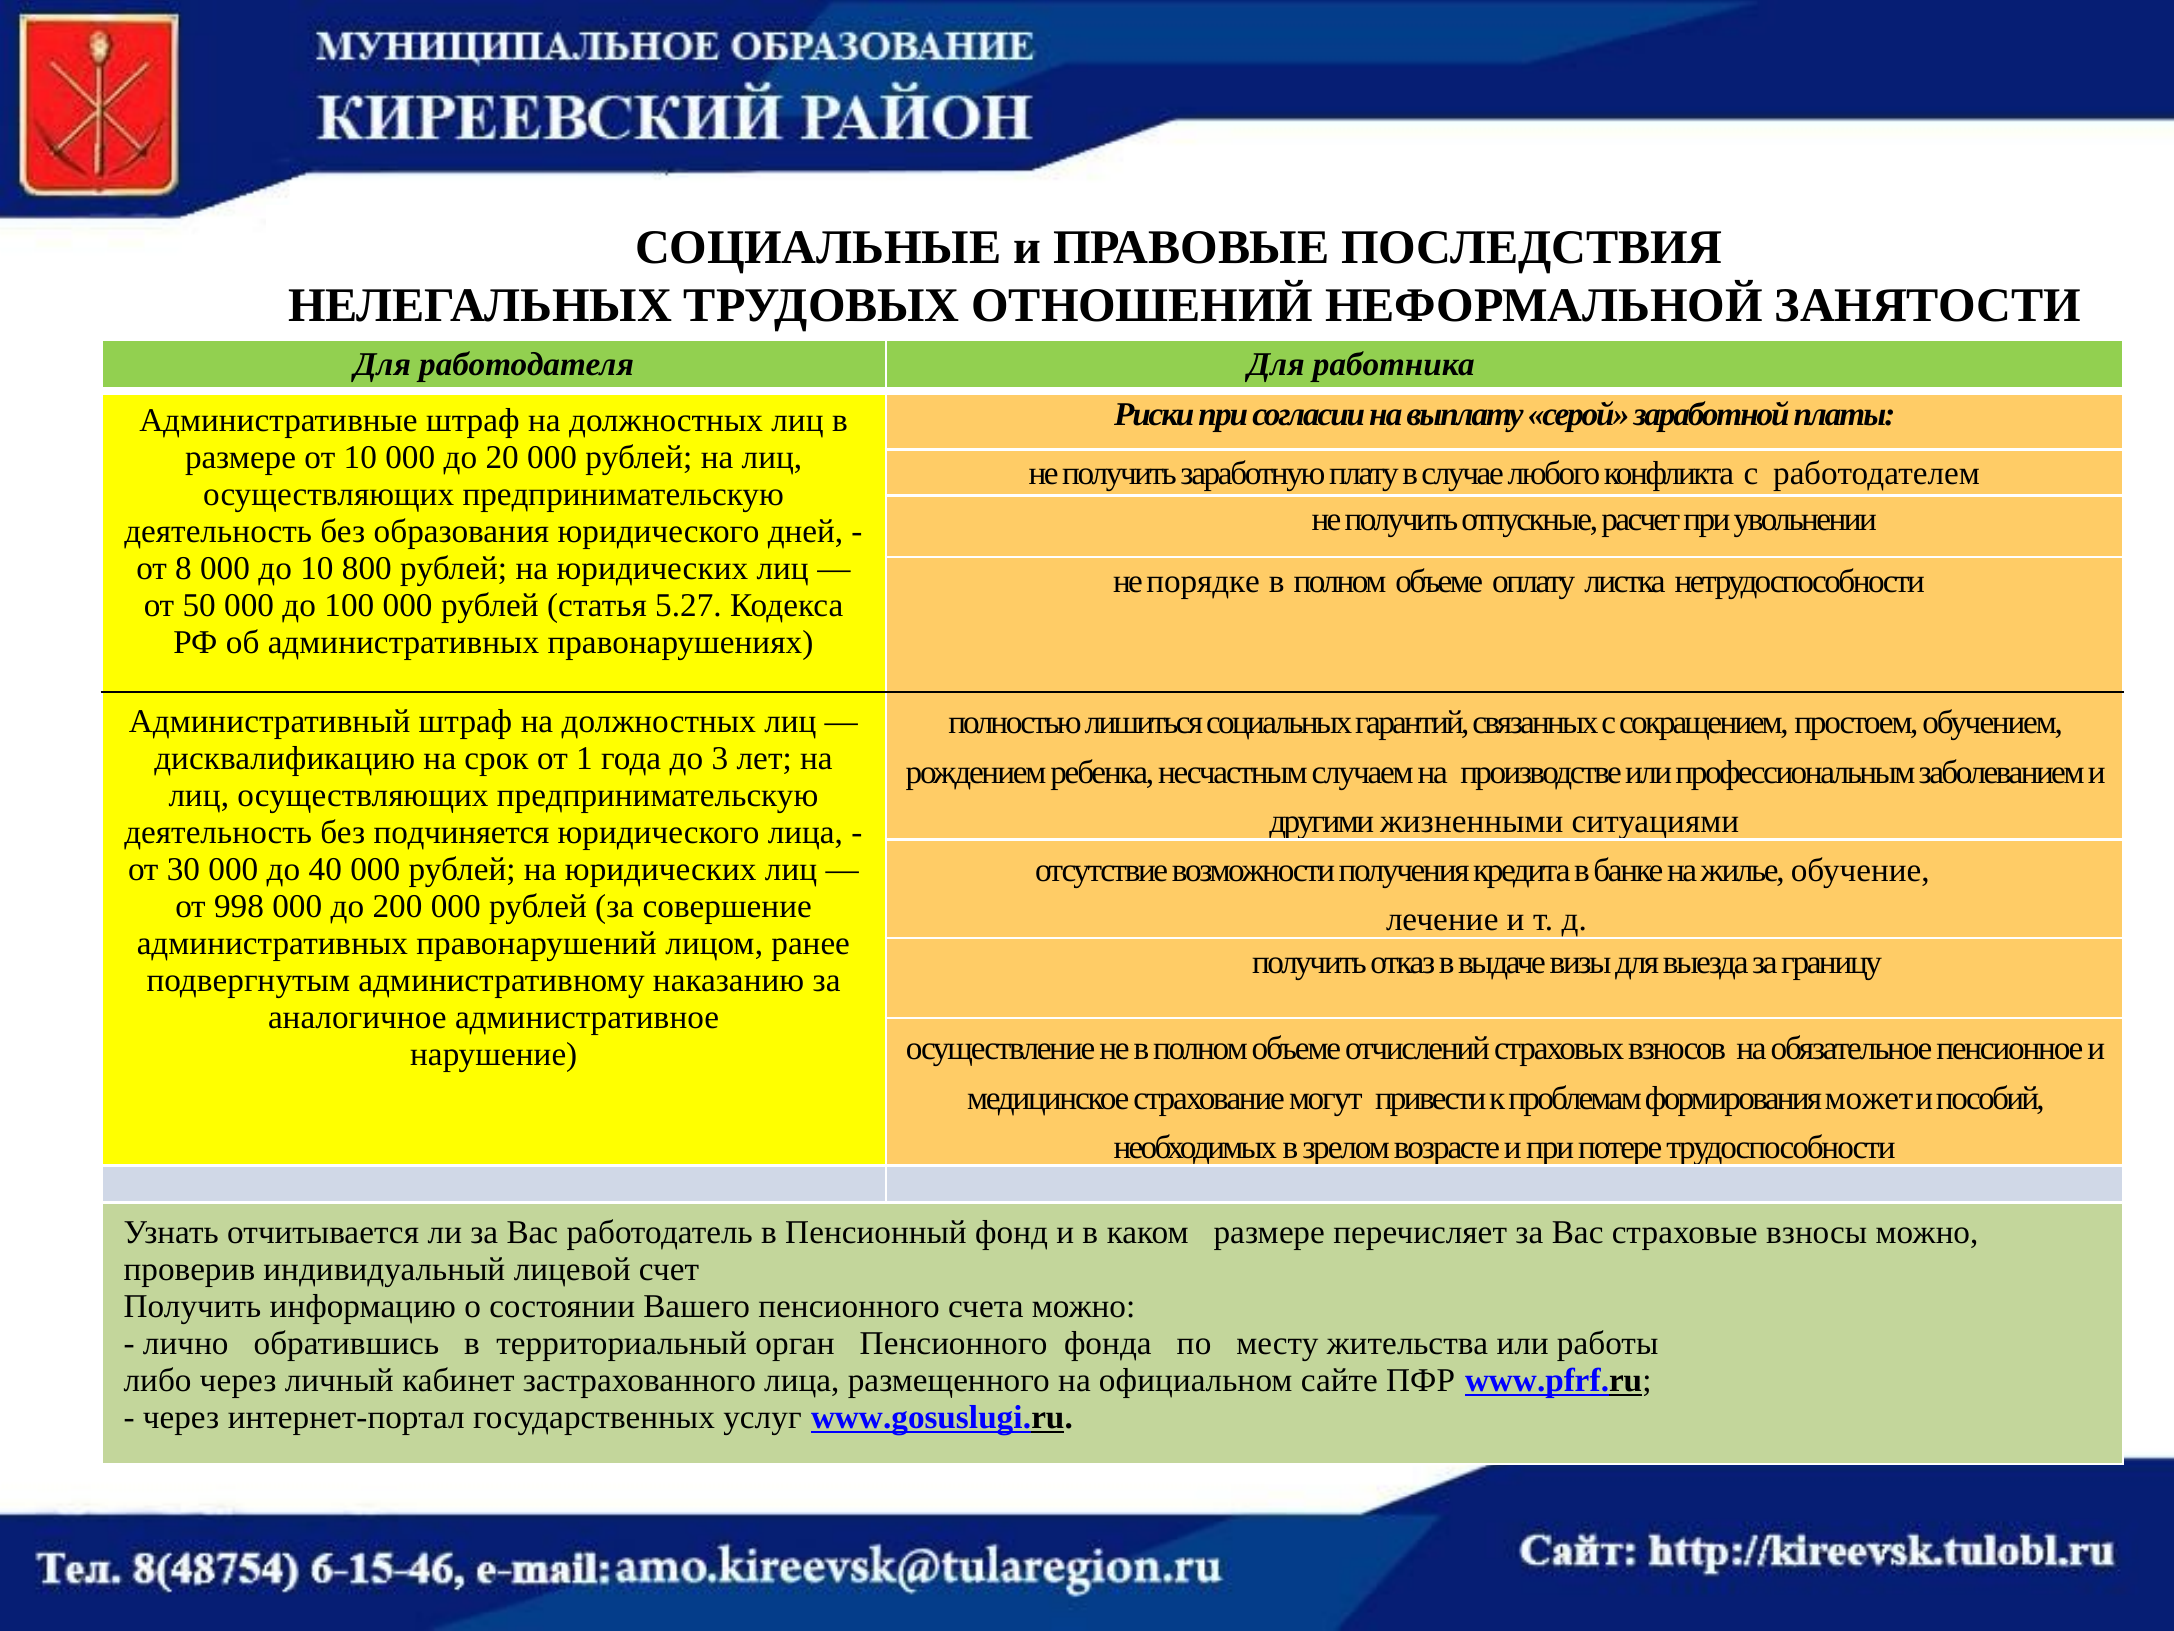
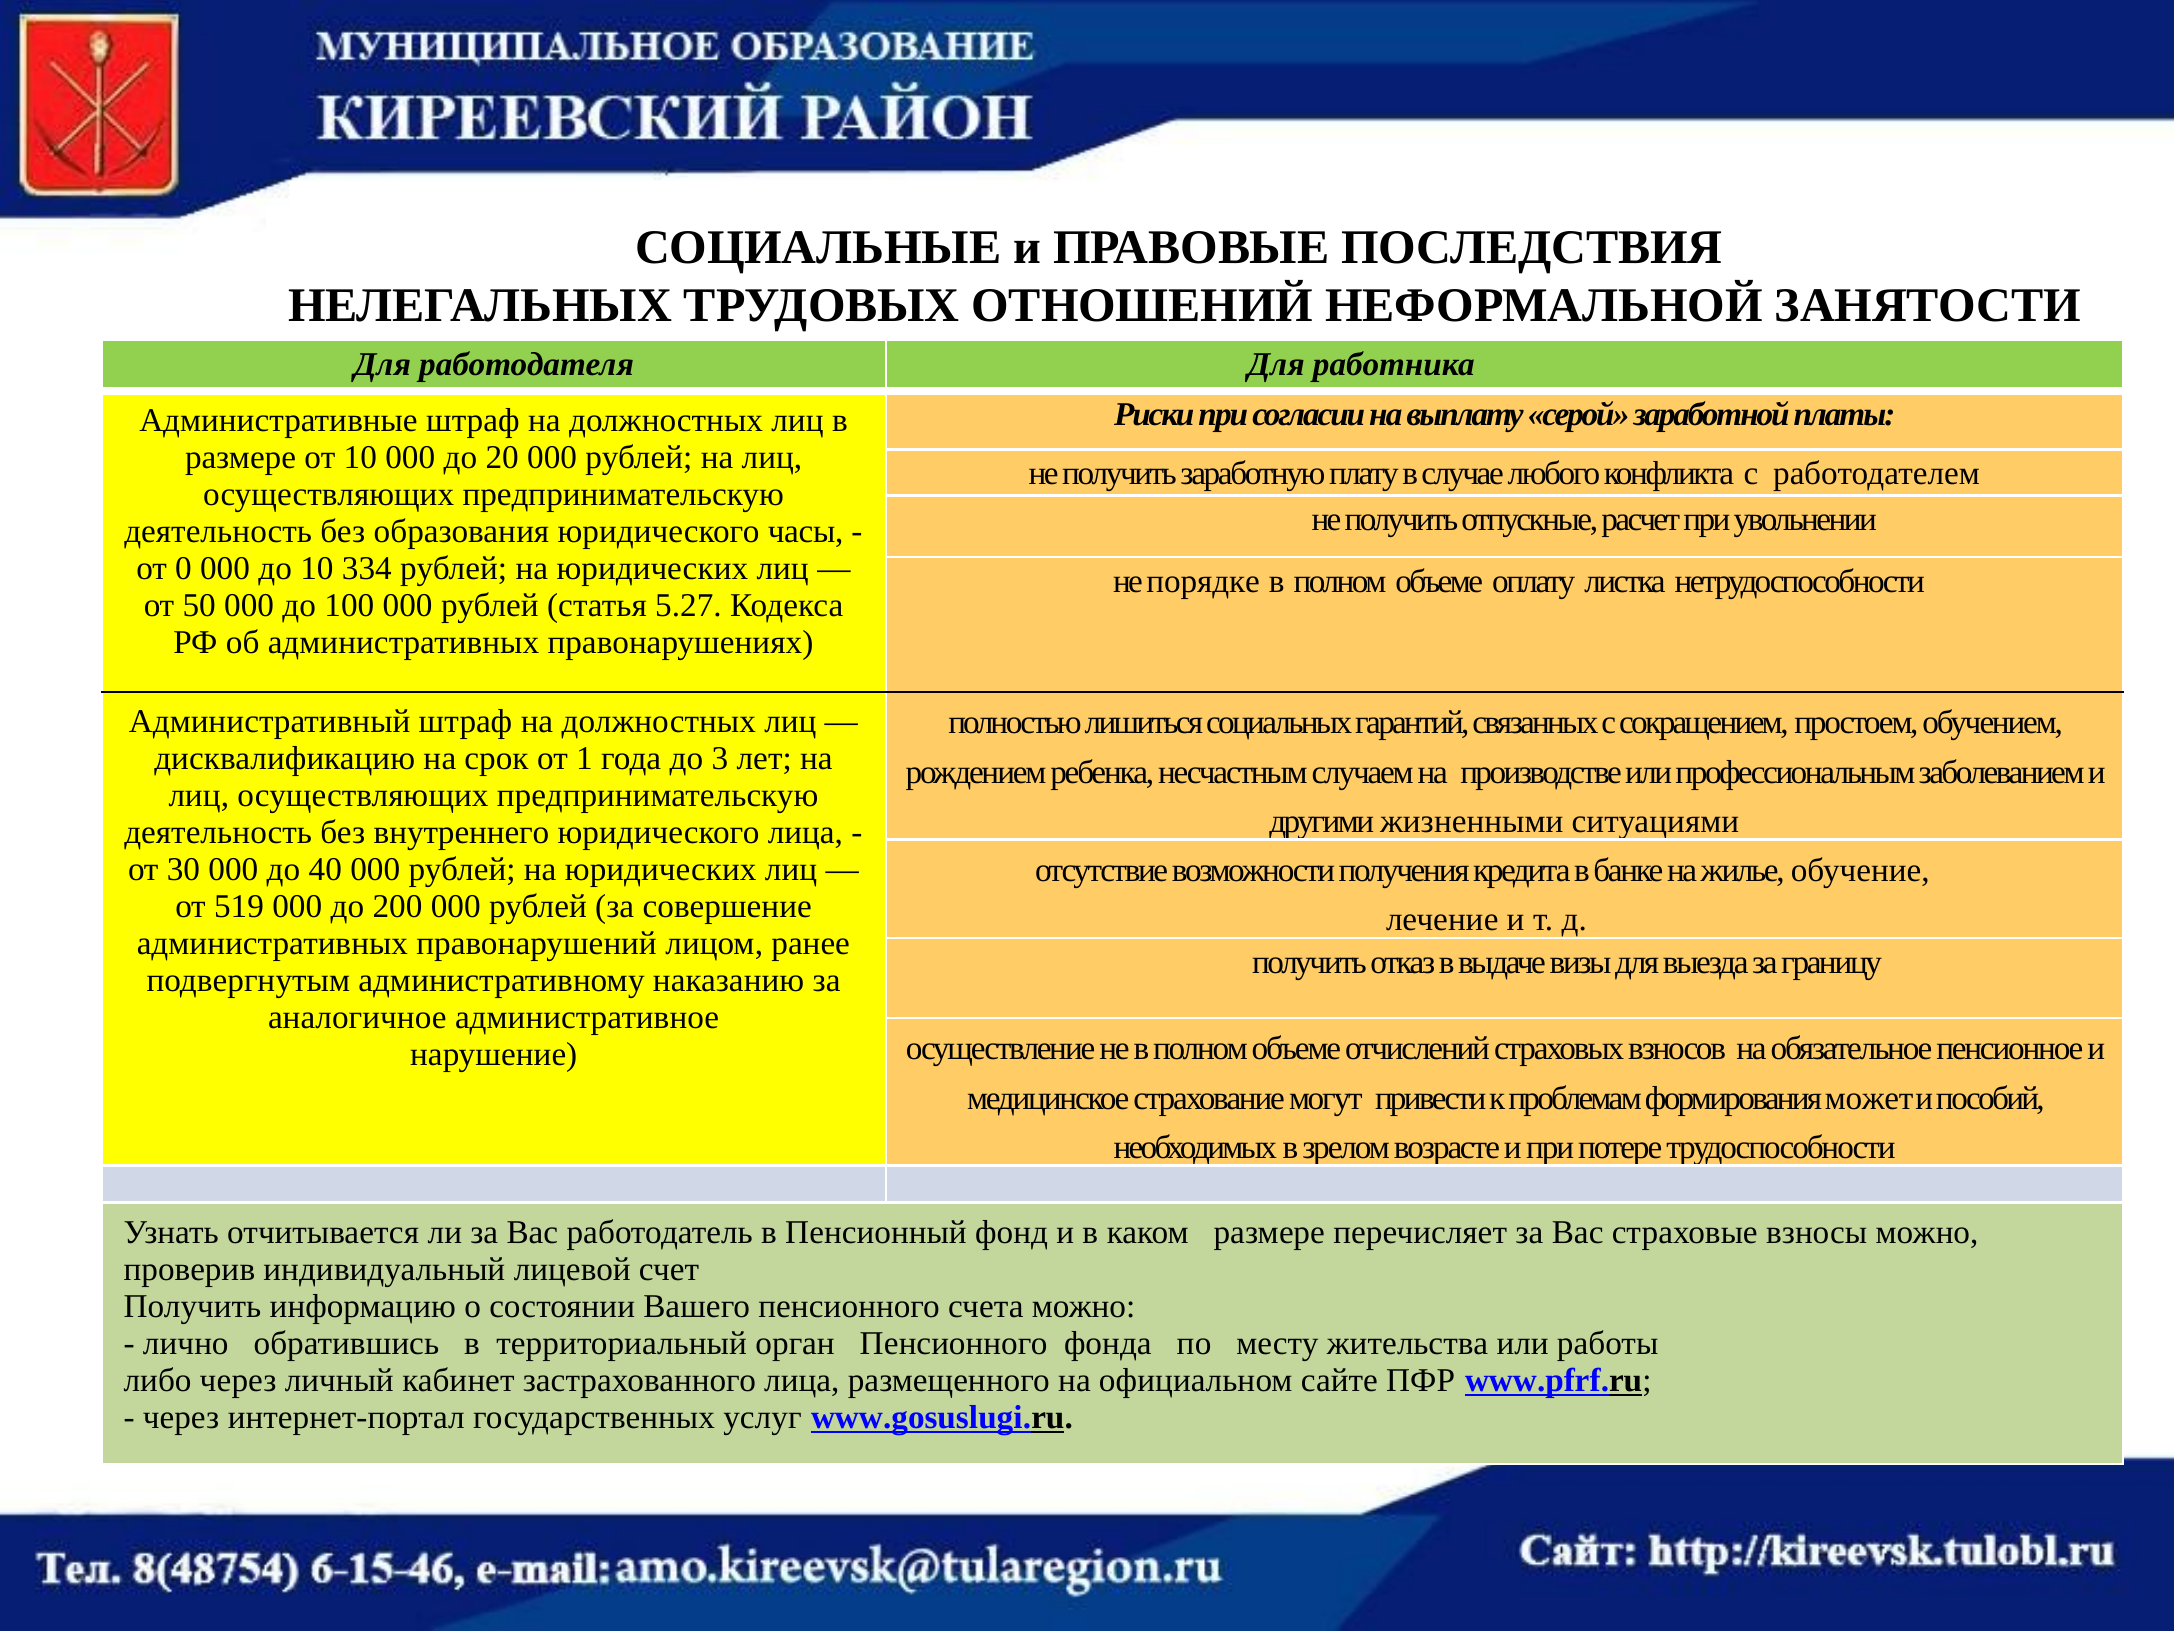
дней: дней -> часы (806, 531)
8: 8 -> 0 (183, 568)
800: 800 -> 334 (367, 568)
подчиняется: подчиняется -> внутреннего (462, 832)
998: 998 -> 519 (239, 906)
